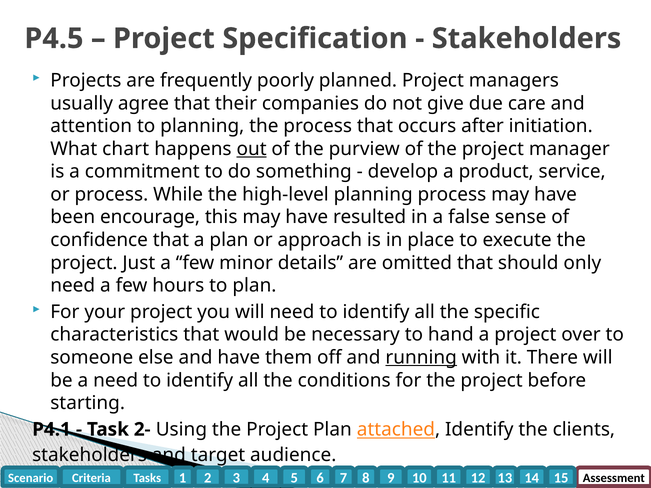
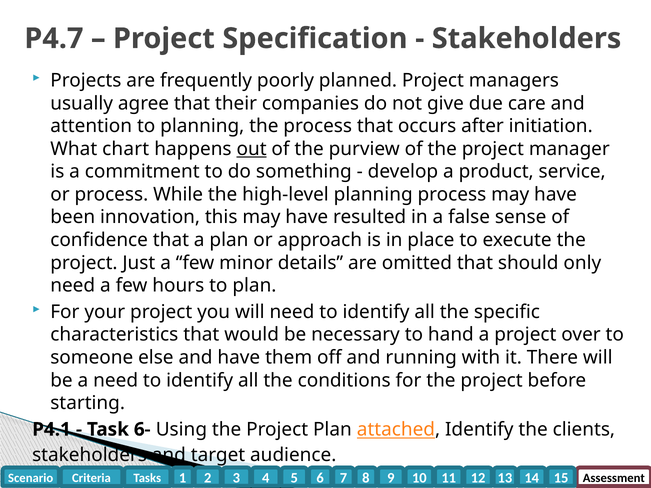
P4.5: P4.5 -> P4.7 (54, 39)
encourage: encourage -> innovation (150, 217)
running underline: present -> none (421, 358)
2-: 2- -> 6- (142, 430)
